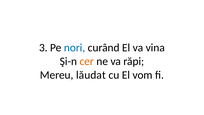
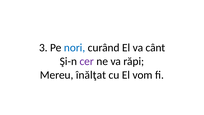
vina: vina -> cânt (155, 48)
cer colour: orange -> purple (87, 61)
lăudat: lăudat -> înălţat (91, 75)
